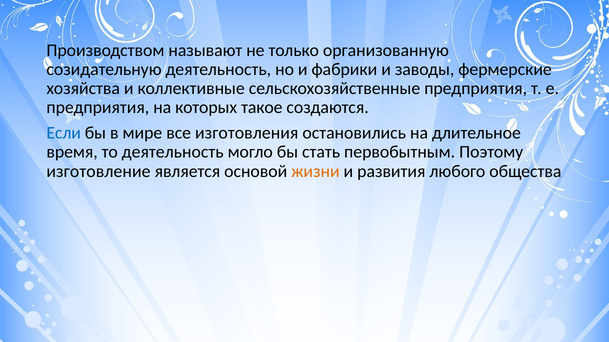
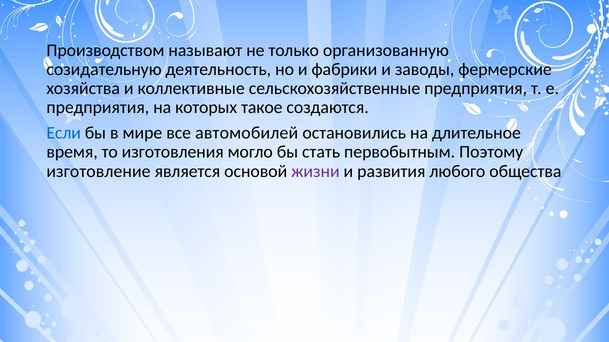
изготовления: изготовления -> автомобилей (247, 133)
то деятельность: деятельность -> изготовления (173, 152)
жизни colour: orange -> purple (315, 172)
